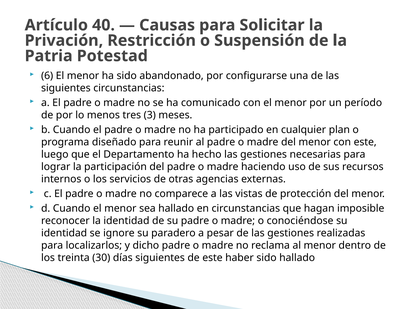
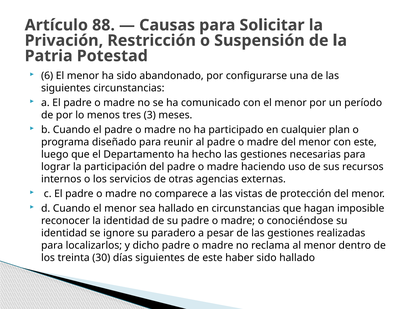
40: 40 -> 88 (104, 25)
